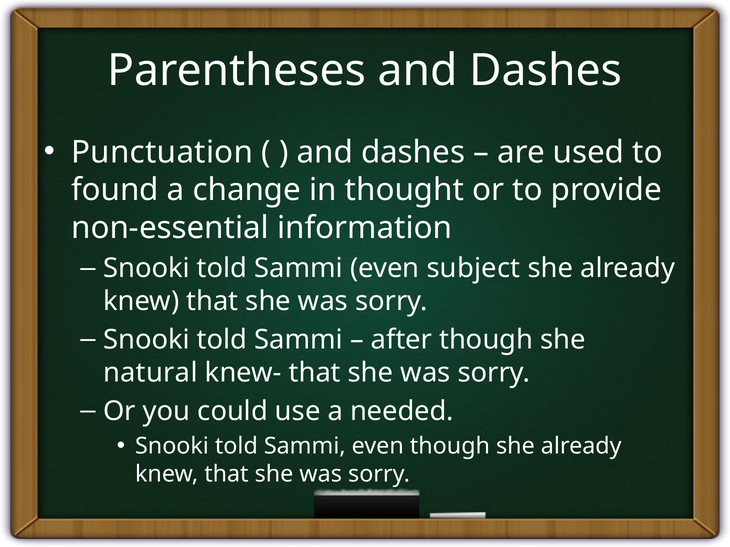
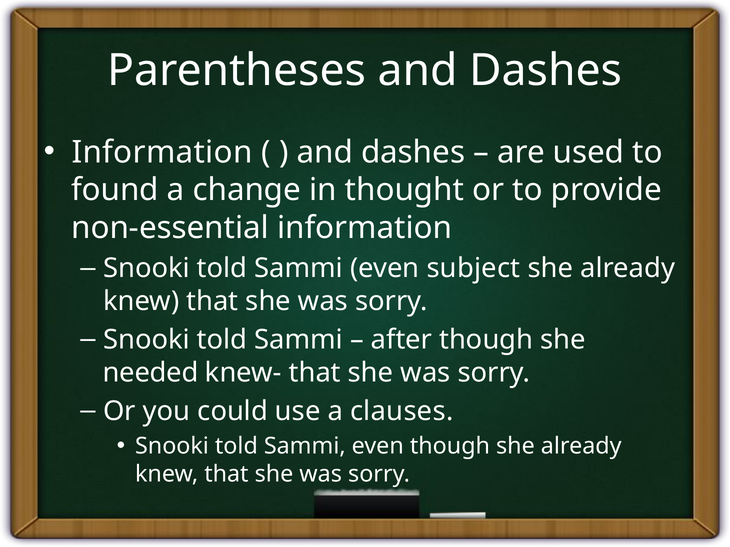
Punctuation: Punctuation -> Information (162, 152)
natural: natural -> needed (151, 373)
needed: needed -> clauses (402, 412)
